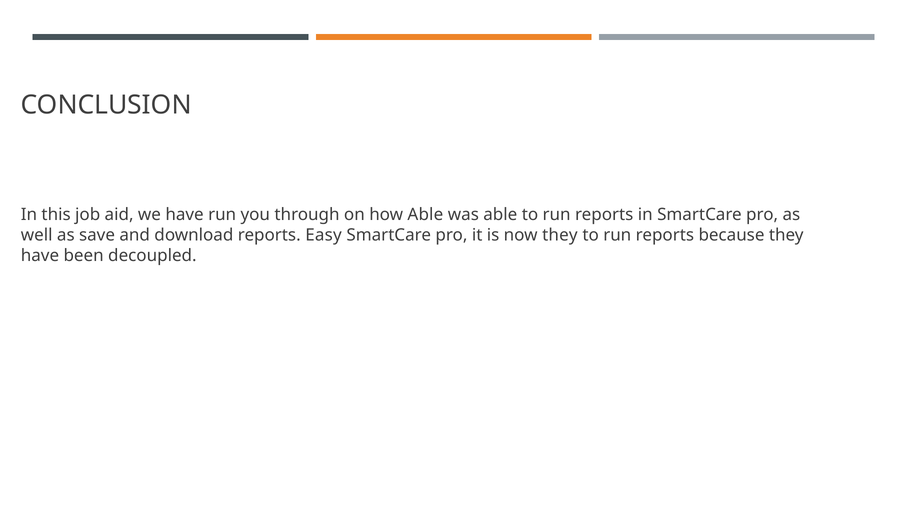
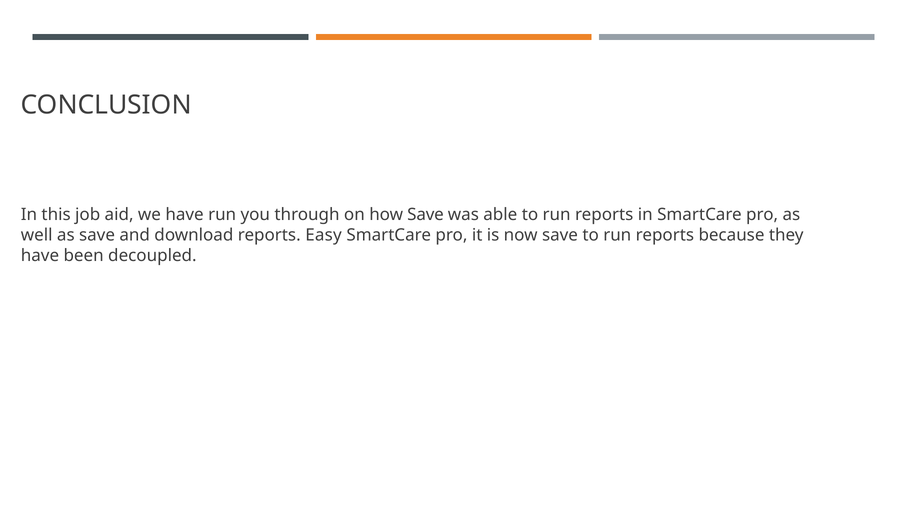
how Able: Able -> Save (426, 214)
now they: they -> save (560, 235)
